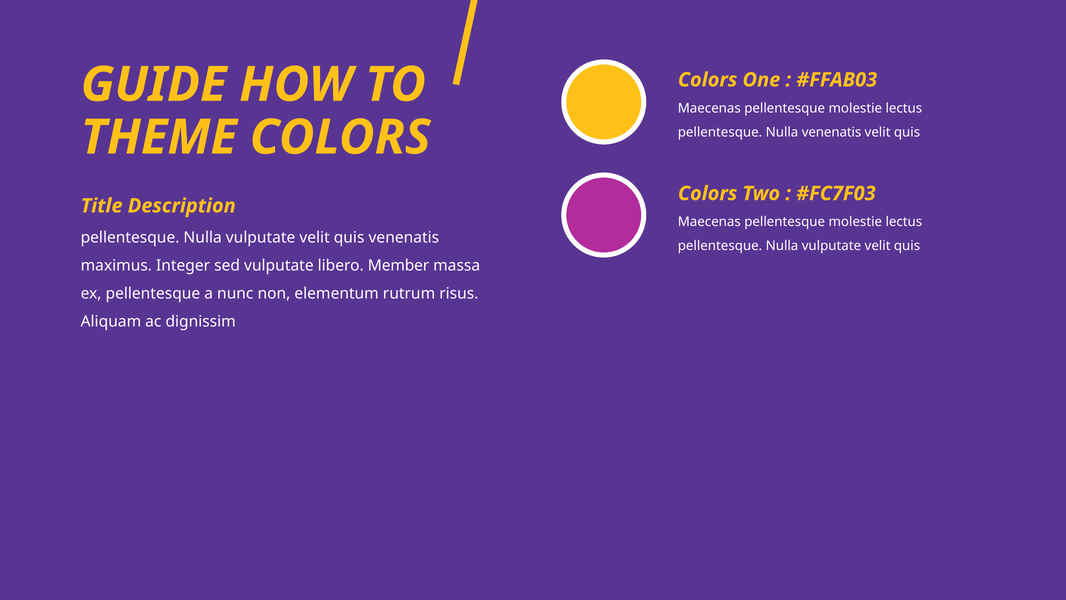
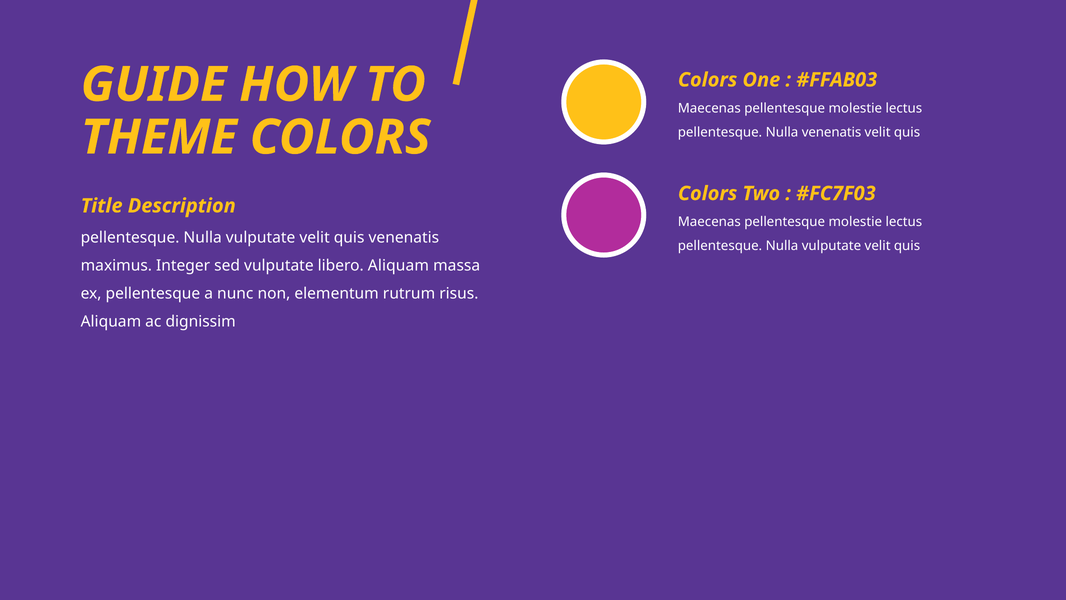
libero Member: Member -> Aliquam (398, 266)
